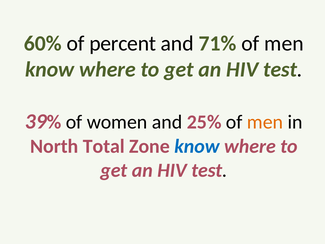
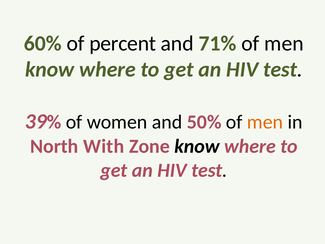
25%: 25% -> 50% (204, 122)
Total: Total -> With (104, 146)
know colour: blue -> black (197, 146)
